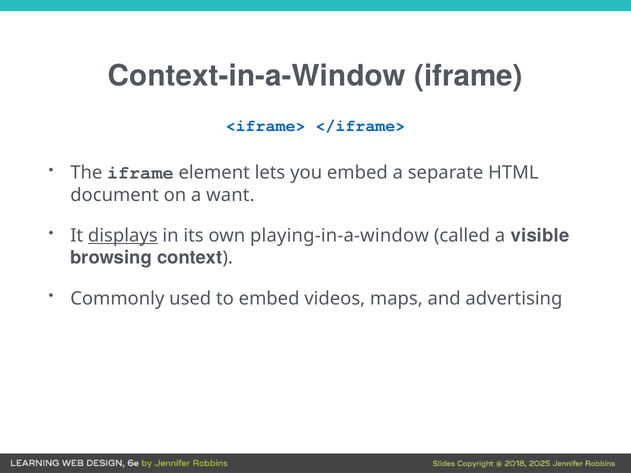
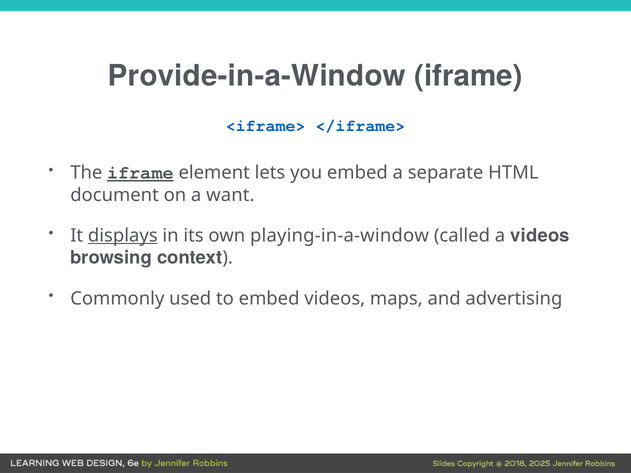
Context-in-a-Window: Context-in-a-Window -> Provide-in-a-Window (257, 76)
iframe underline: none -> present (140, 173)
a visible: visible -> videos (540, 236)
